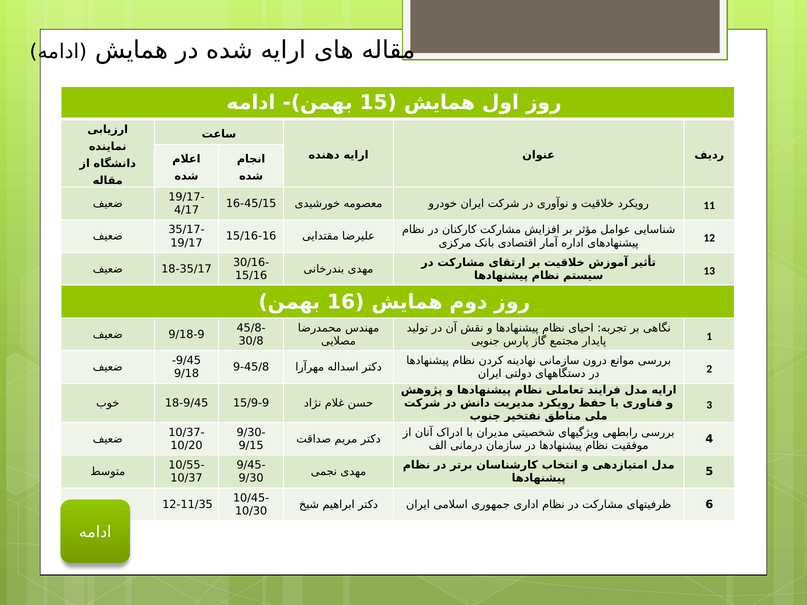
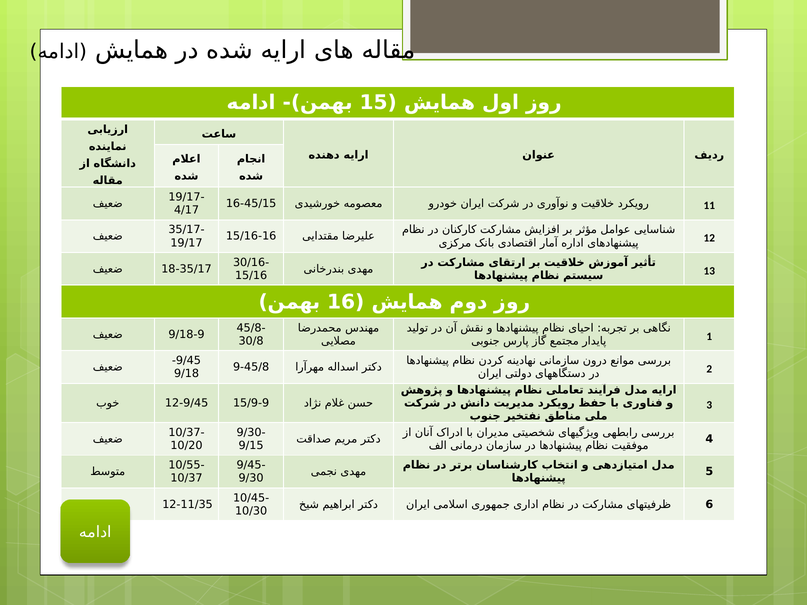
18-9/45: 18-9/45 -> 12-9/45 (187, 403)
